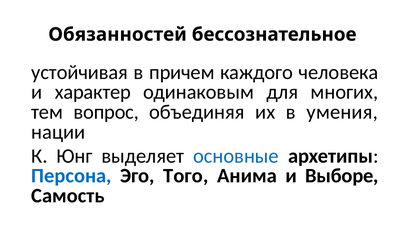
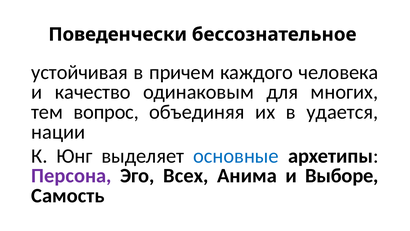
Обязанностей: Обязанностей -> Поведенчески (118, 34)
характер: характер -> качество (93, 92)
умения: умения -> удается (342, 112)
Персона colour: blue -> purple (71, 176)
Того: Того -> Всех (186, 176)
